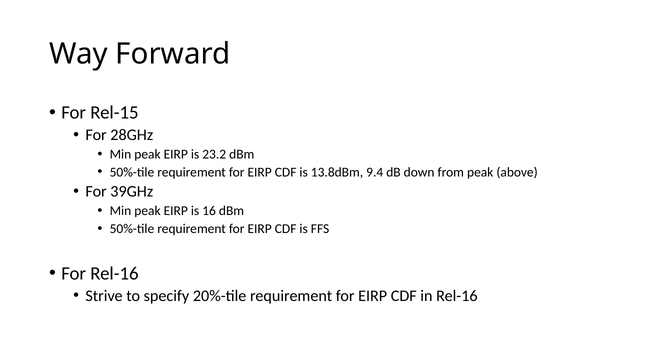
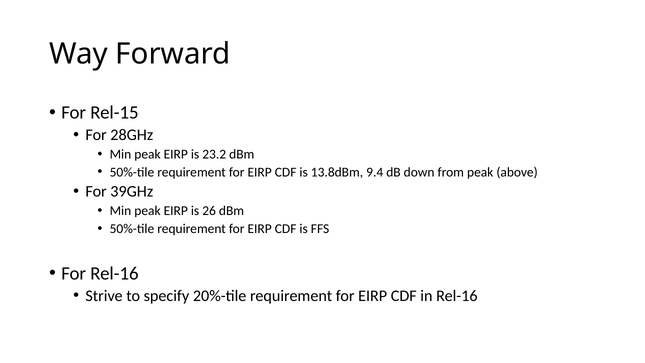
16: 16 -> 26 (209, 211)
